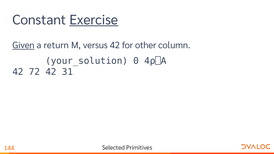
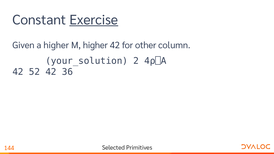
Given underline: present -> none (23, 45)
a return: return -> higher (56, 45)
M versus: versus -> higher (95, 45)
0: 0 -> 2 (136, 61)
72: 72 -> 52 (34, 72)
31: 31 -> 36 (67, 72)
